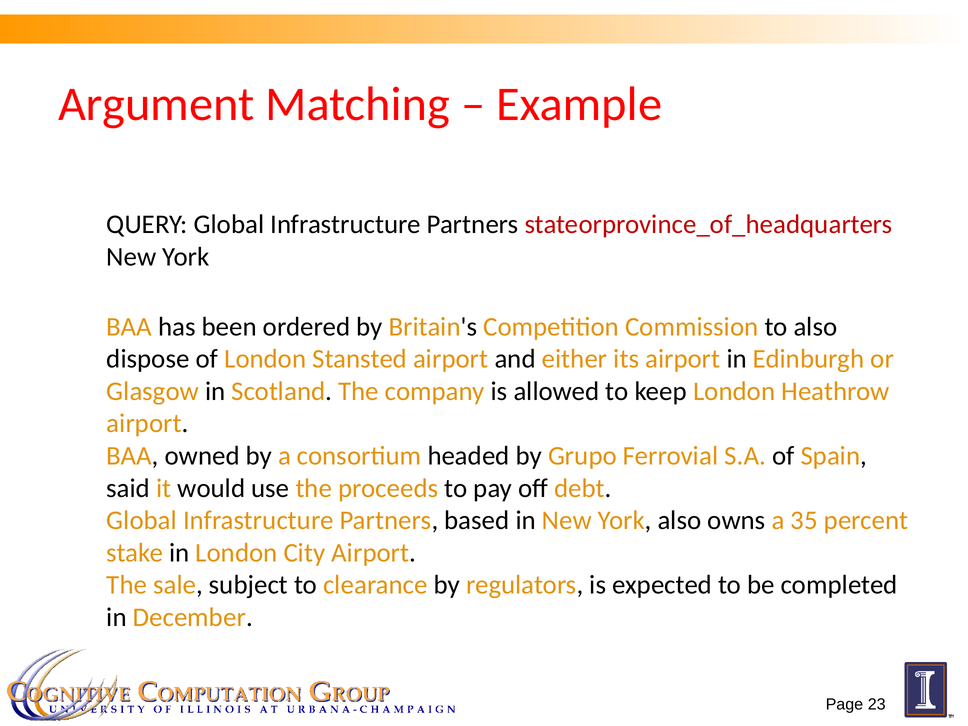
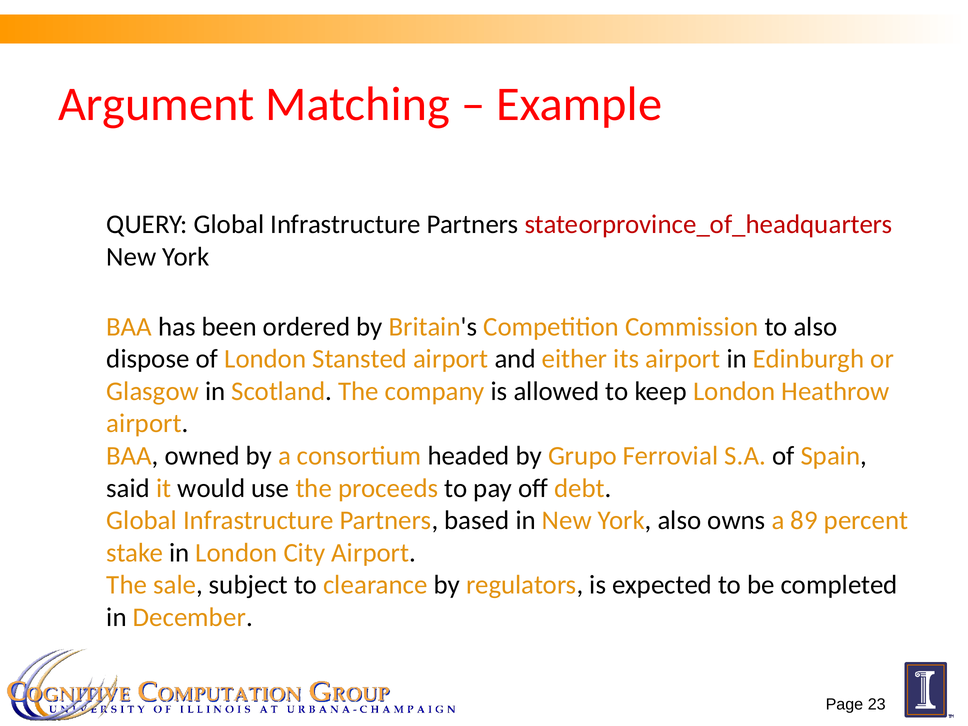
35: 35 -> 89 (804, 520)
